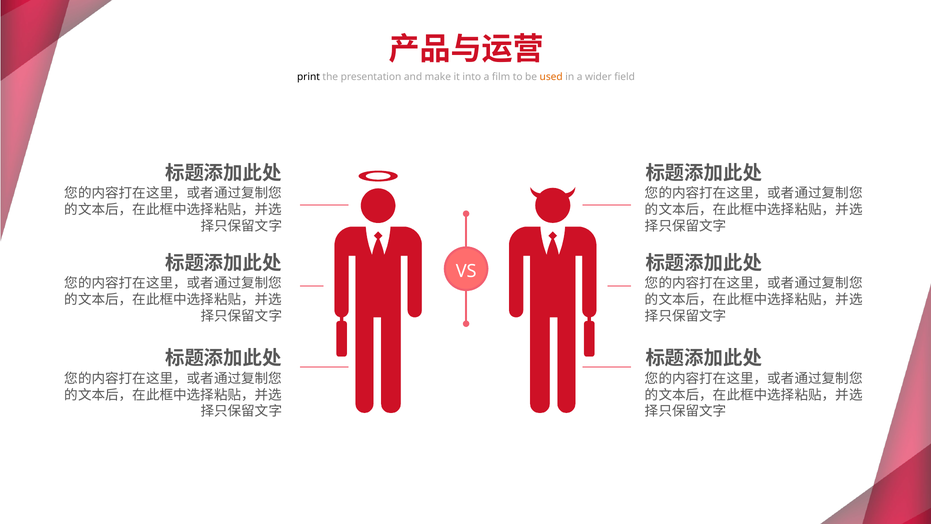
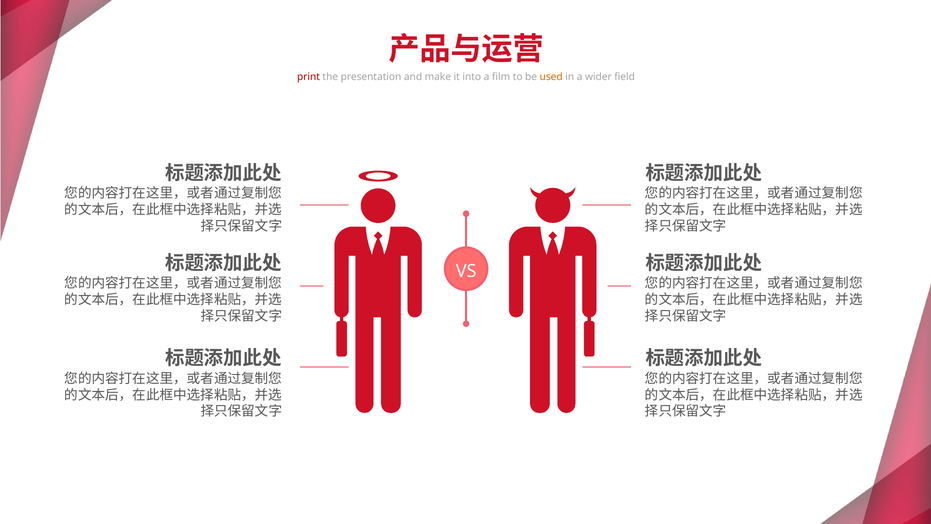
print colour: black -> red (308, 77)
